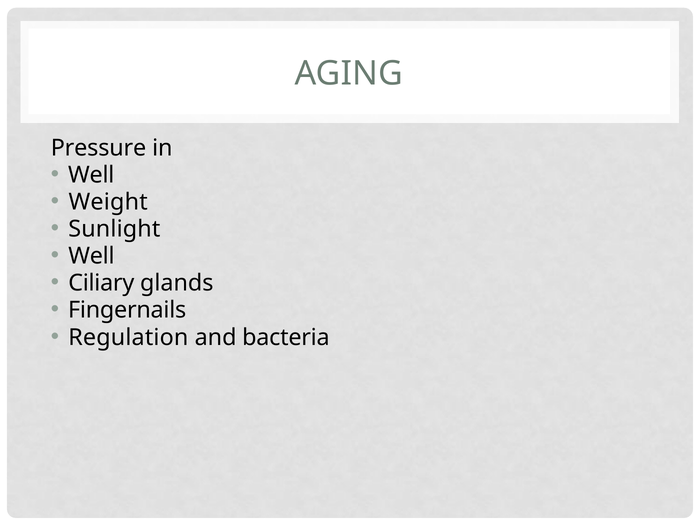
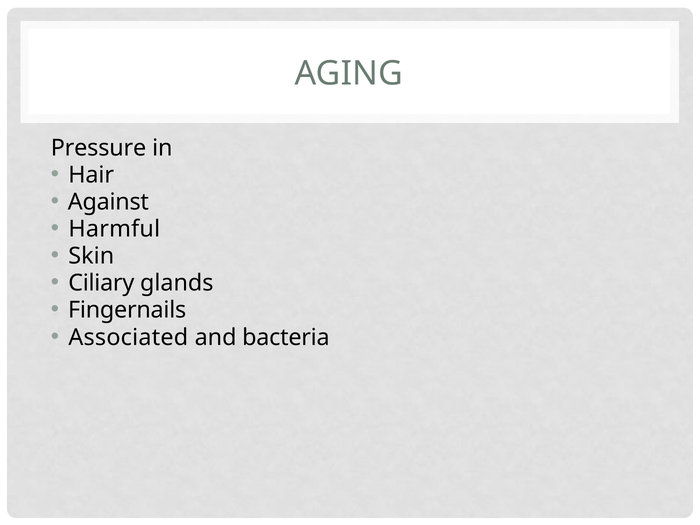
Well: Well -> Hair (91, 175)
Weight: Weight -> Against (108, 202)
Sunlight: Sunlight -> Harmful (114, 229)
Well: Well -> Skin (91, 256)
Regulation: Regulation -> Associated (128, 337)
